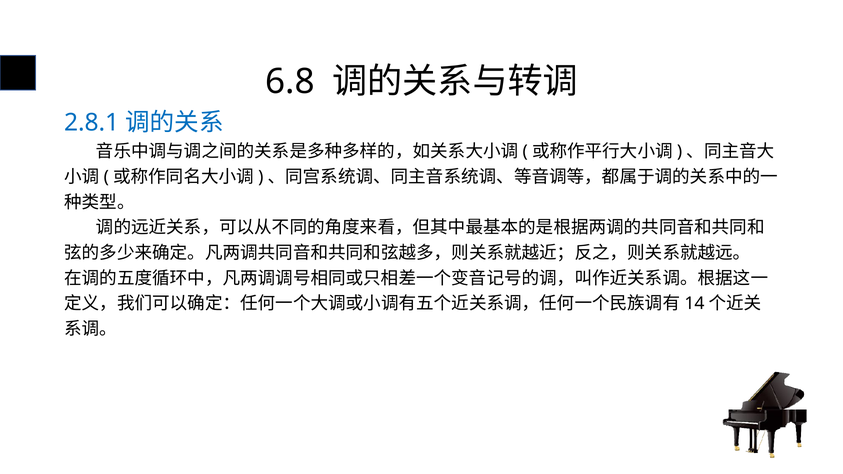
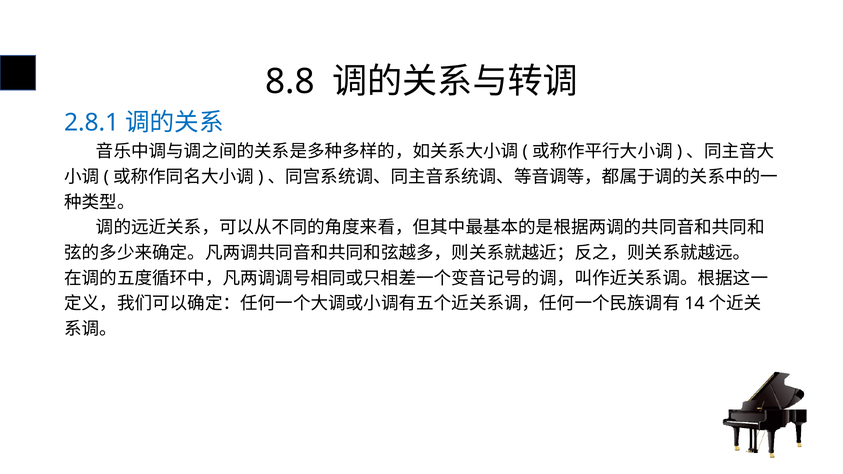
6.8: 6.8 -> 8.8 (290, 82)
